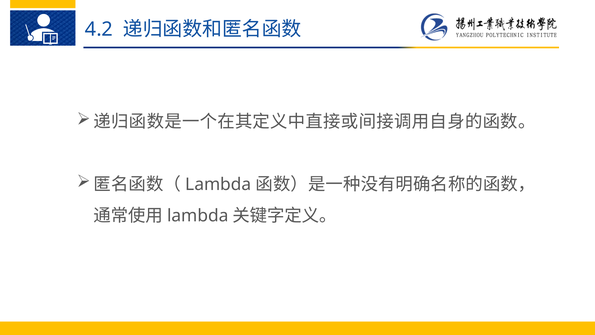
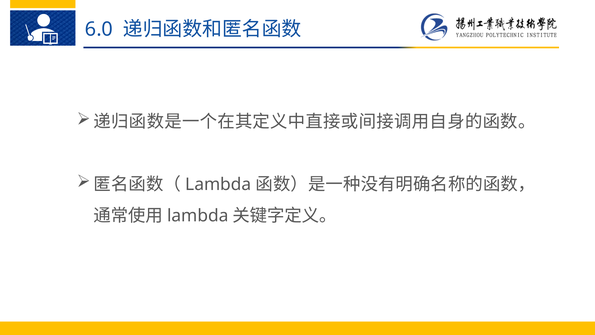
4.2: 4.2 -> 6.0 (99, 29)
